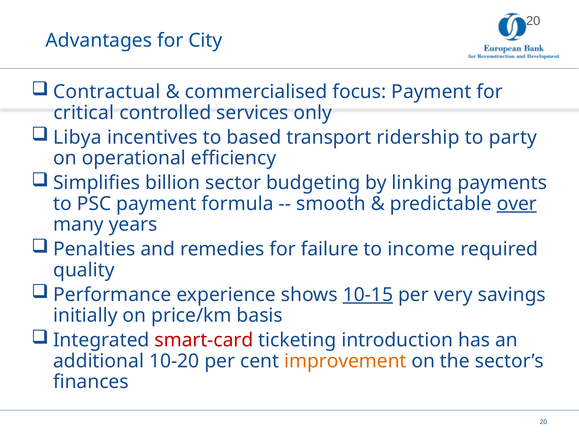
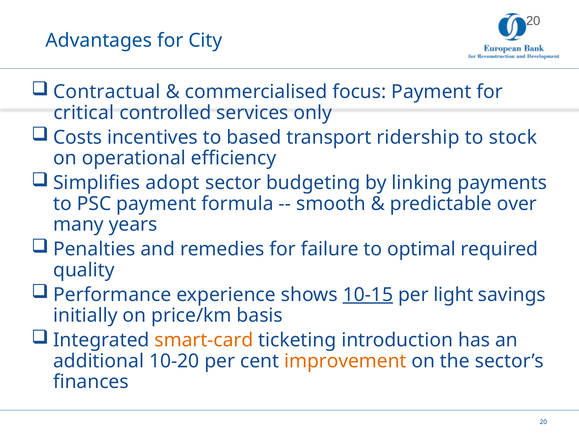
Libya: Libya -> Costs (78, 137)
party: party -> stock (513, 137)
billion: billion -> adopt (173, 183)
over underline: present -> none (517, 204)
income: income -> optimal (422, 249)
very: very -> light (453, 295)
smart-card colour: red -> orange (204, 340)
